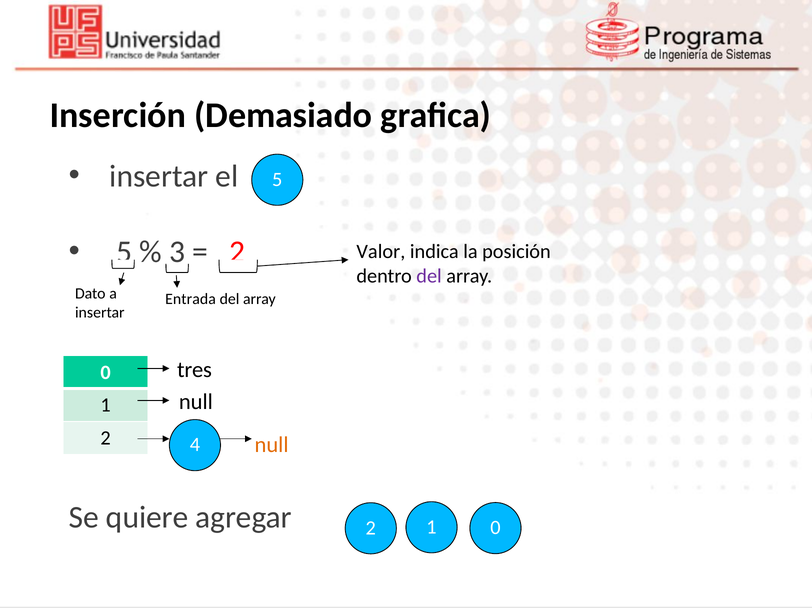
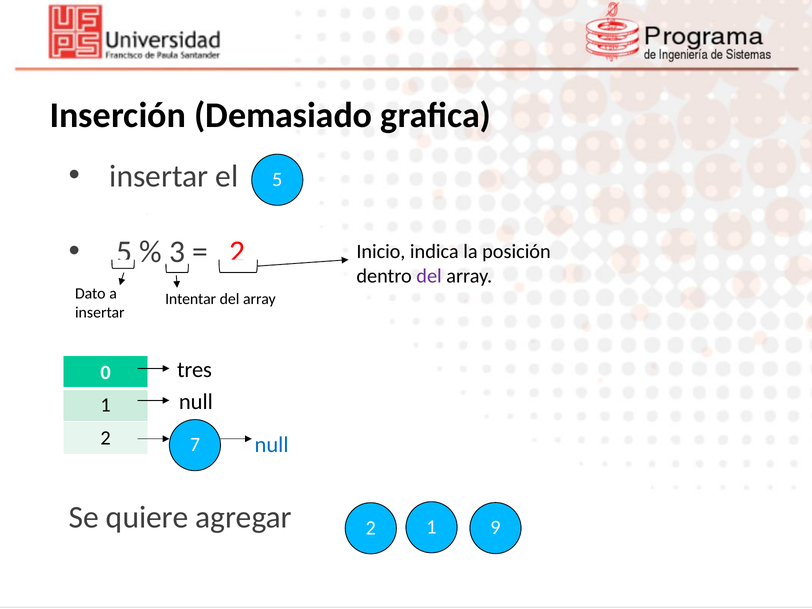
Valor: Valor -> Inicio (381, 252)
Entrada: Entrada -> Intentar (191, 299)
4: 4 -> 7 (195, 445)
null colour: orange -> blue (272, 445)
1 0: 0 -> 9 (495, 528)
